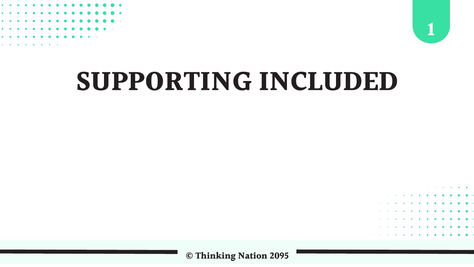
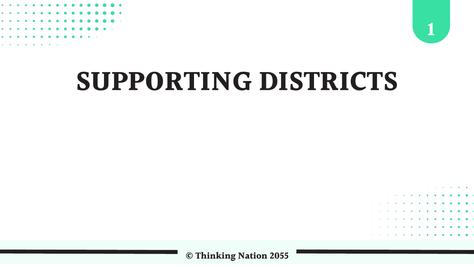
INCLUDED: INCLUDED -> DISTRICTS (328, 82)
2095: 2095 -> 2055 (279, 256)
